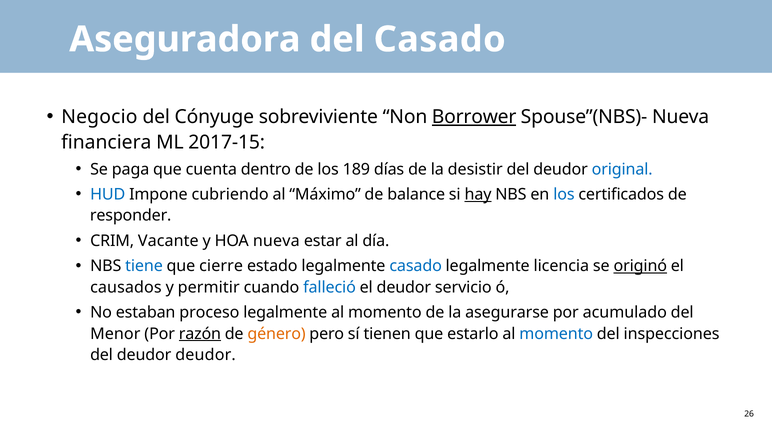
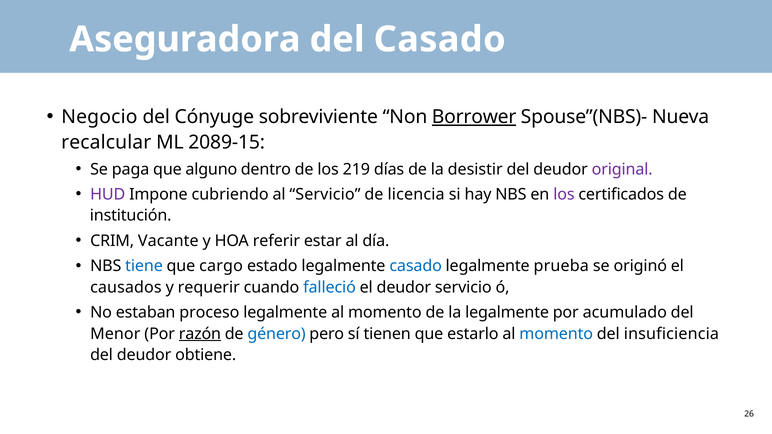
financiera: financiera -> recalcular (106, 142)
2017-15: 2017-15 -> 2089-15 (227, 142)
cuenta: cuenta -> alguno (211, 169)
189: 189 -> 219 (356, 169)
original colour: blue -> purple (622, 169)
HUD colour: blue -> purple (108, 195)
al Máximo: Máximo -> Servicio (325, 195)
balance: balance -> licencia (416, 195)
hay underline: present -> none (478, 195)
los colour: blue -> purple (564, 195)
responder: responder -> institución (131, 216)
HOA nueva: nueva -> referir (276, 241)
cierre: cierre -> cargo (221, 266)
licencia: licencia -> prueba (561, 266)
originó underline: present -> none (640, 266)
permitir: permitir -> requerir (209, 287)
la asegurarse: asegurarse -> legalmente (507, 313)
género colour: orange -> blue (277, 334)
inspecciones: inspecciones -> insuficiencia (671, 334)
deudor deudor: deudor -> obtiene (206, 355)
